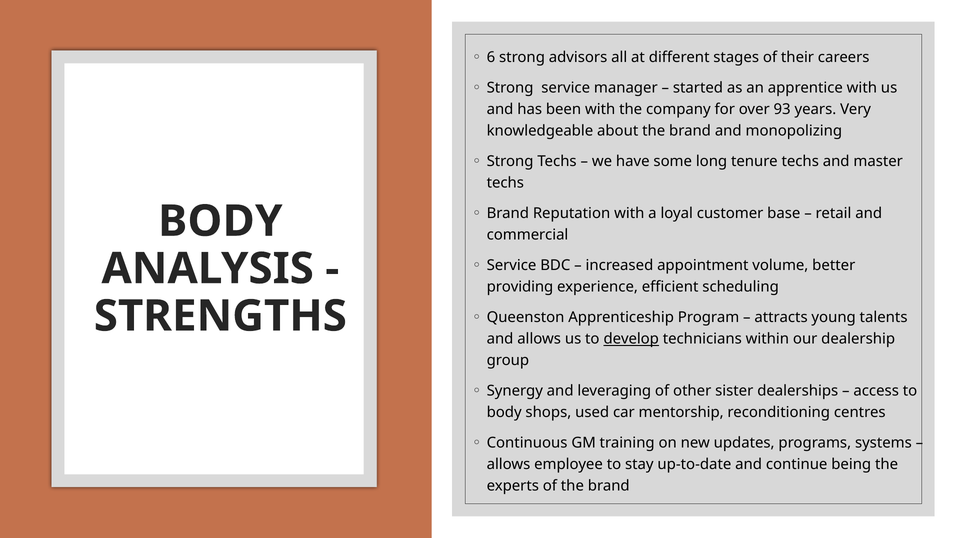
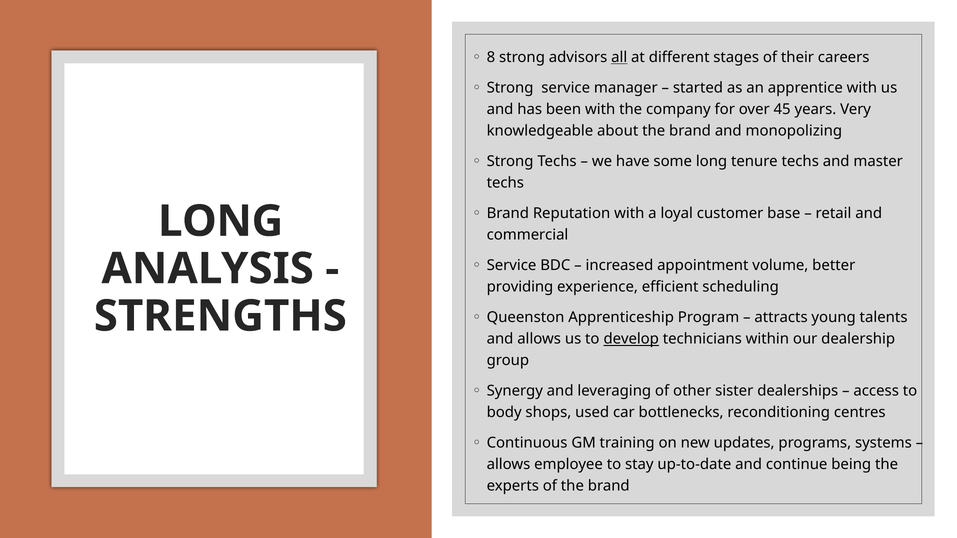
6: 6 -> 8 (491, 57)
all underline: none -> present (619, 57)
93: 93 -> 45 (782, 109)
BODY: BODY -> LONG (221, 221)
mentorship: mentorship -> bottlenecks (681, 413)
